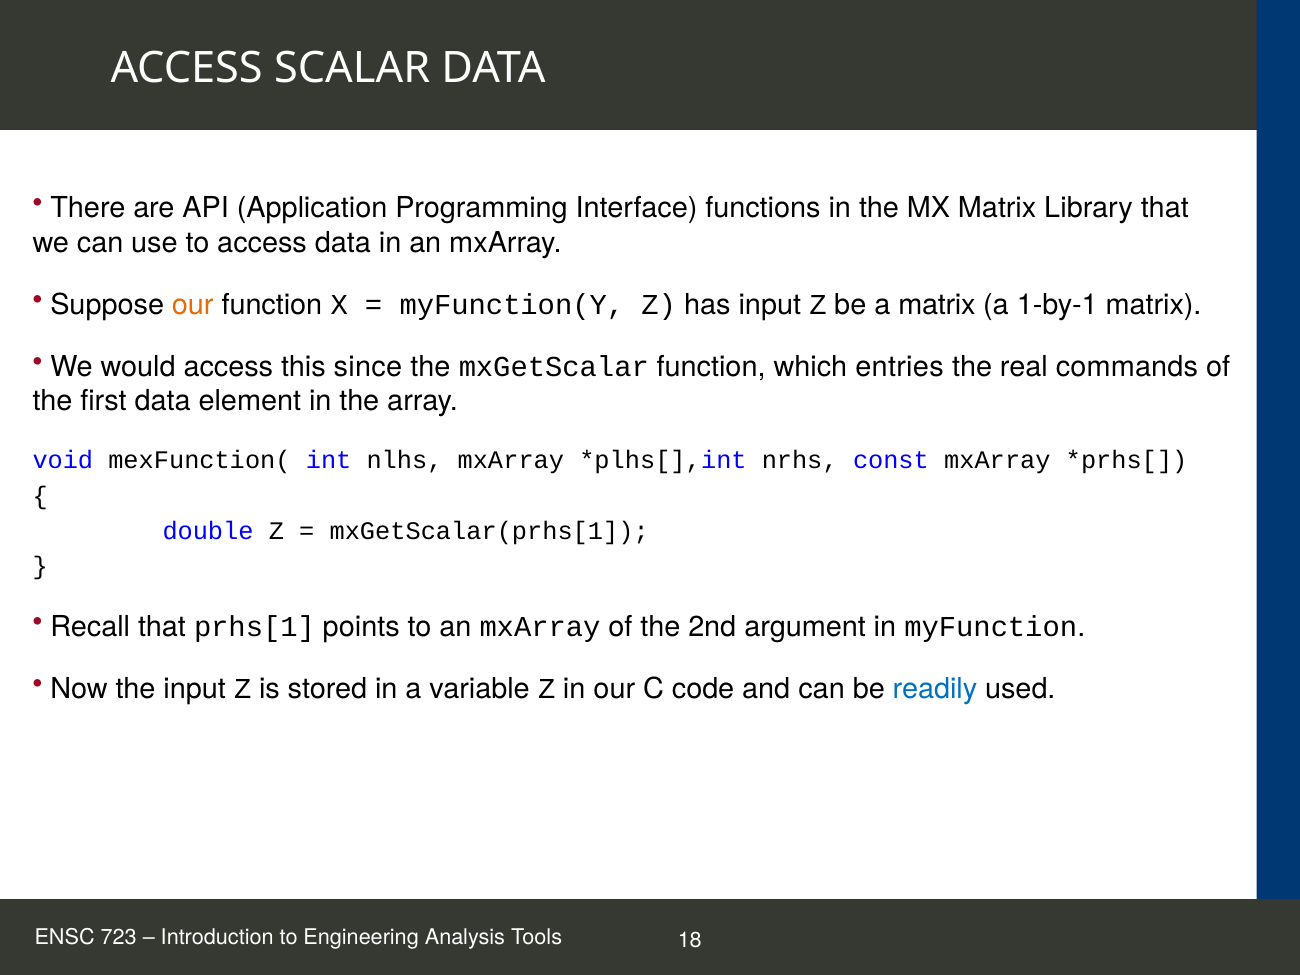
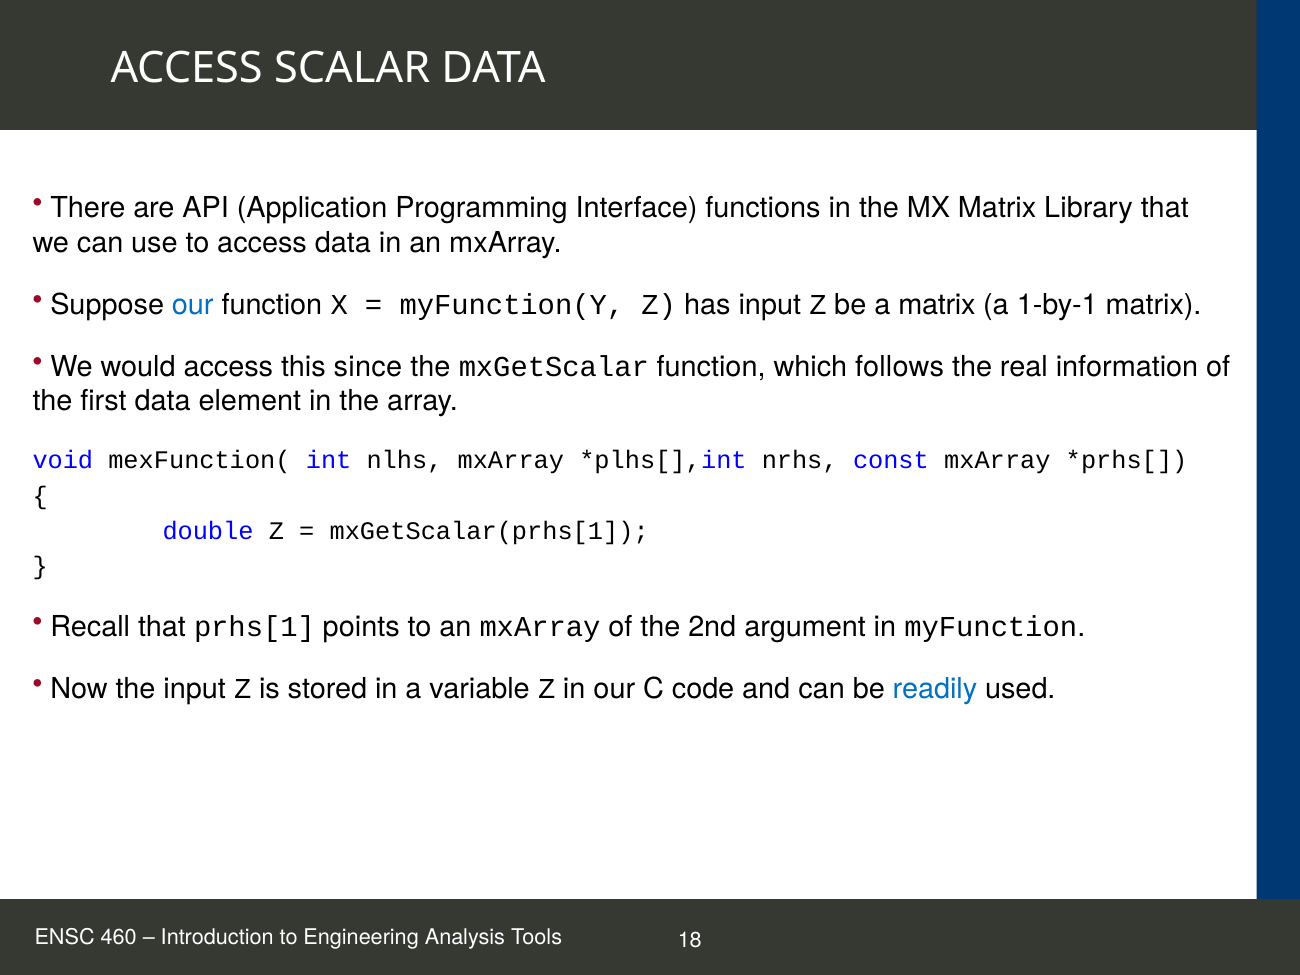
our colour: orange -> blue (193, 305)
entries: entries -> follows (900, 367)
commands: commands -> information (1127, 367)
723: 723 -> 460 (119, 938)
